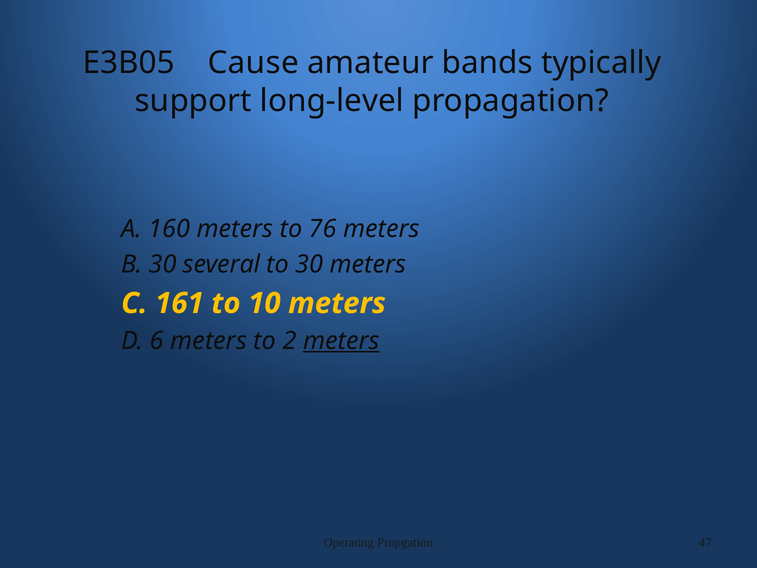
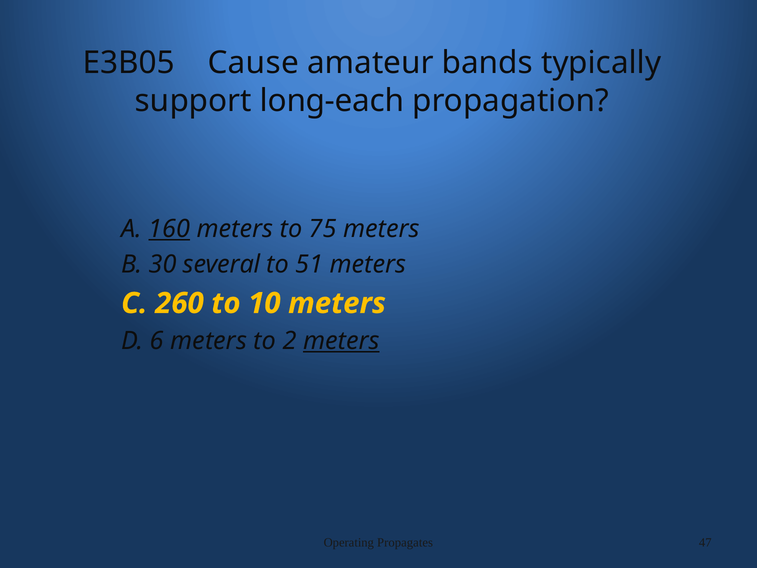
long-level: long-level -> long-each (332, 101)
160 underline: none -> present (169, 229)
76: 76 -> 75 (323, 229)
to 30: 30 -> 51 (309, 264)
161: 161 -> 260 (179, 303)
Propgation: Propgation -> Propagates (405, 542)
